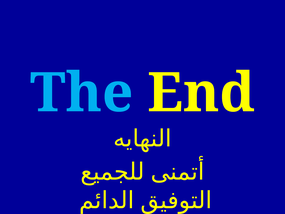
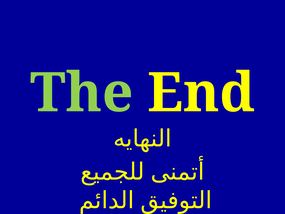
The colour: light blue -> light green (82, 93)
